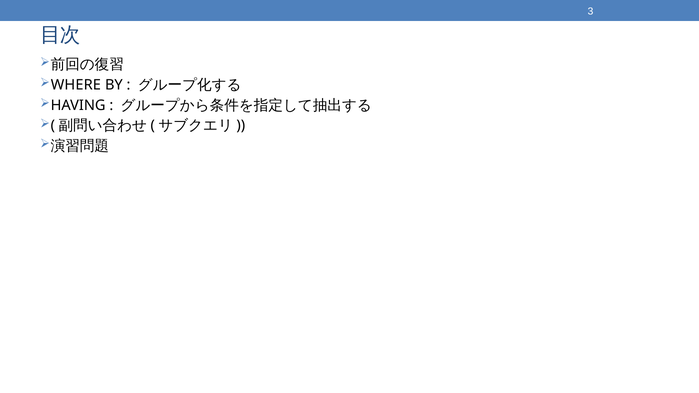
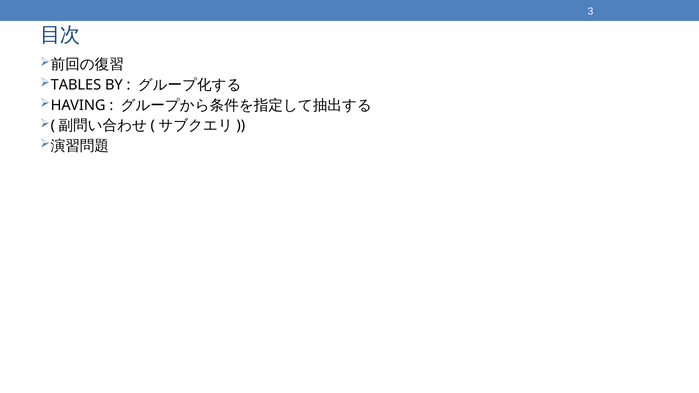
WHERE: WHERE -> TABLES (76, 85)
